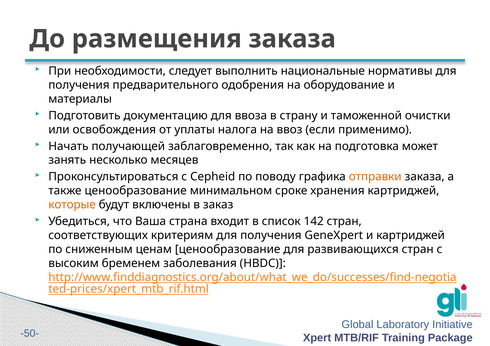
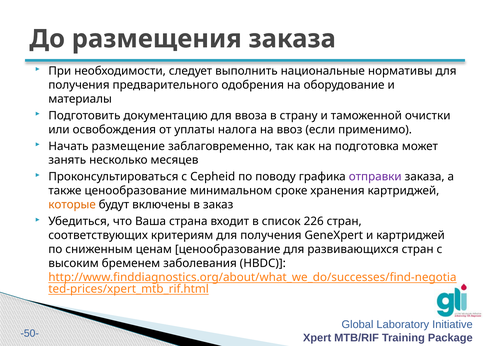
получающей: получающей -> размещение (128, 146)
отправки colour: orange -> purple (375, 177)
142: 142 -> 226 (314, 221)
